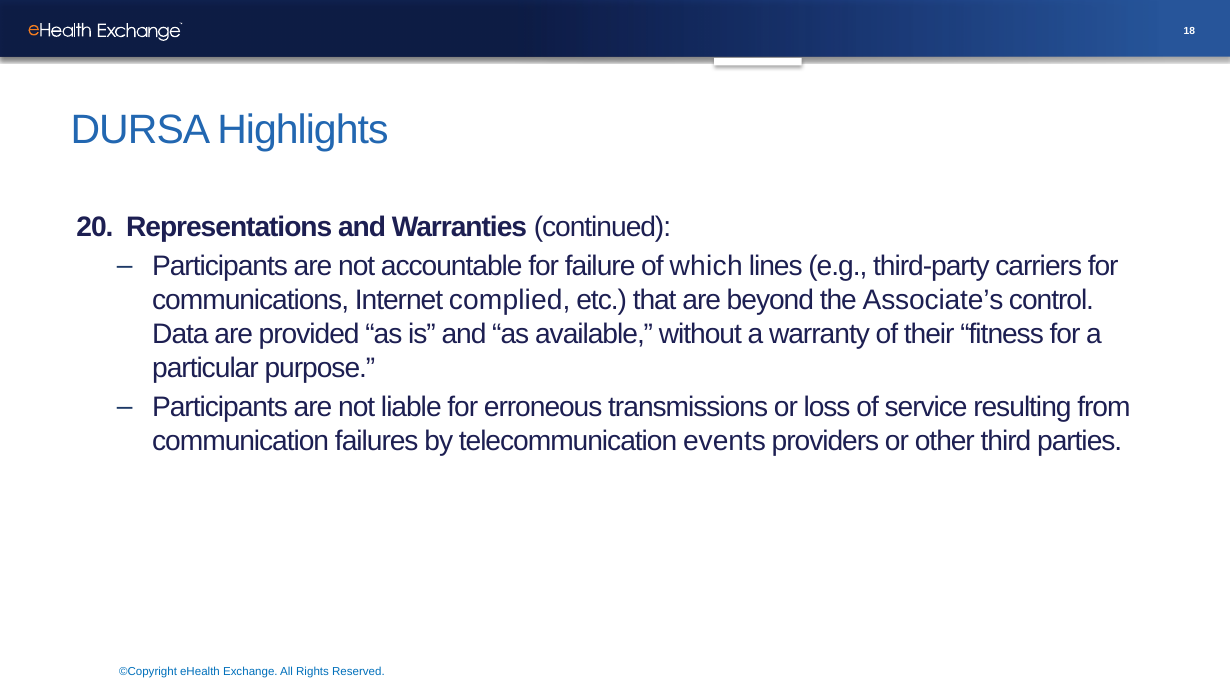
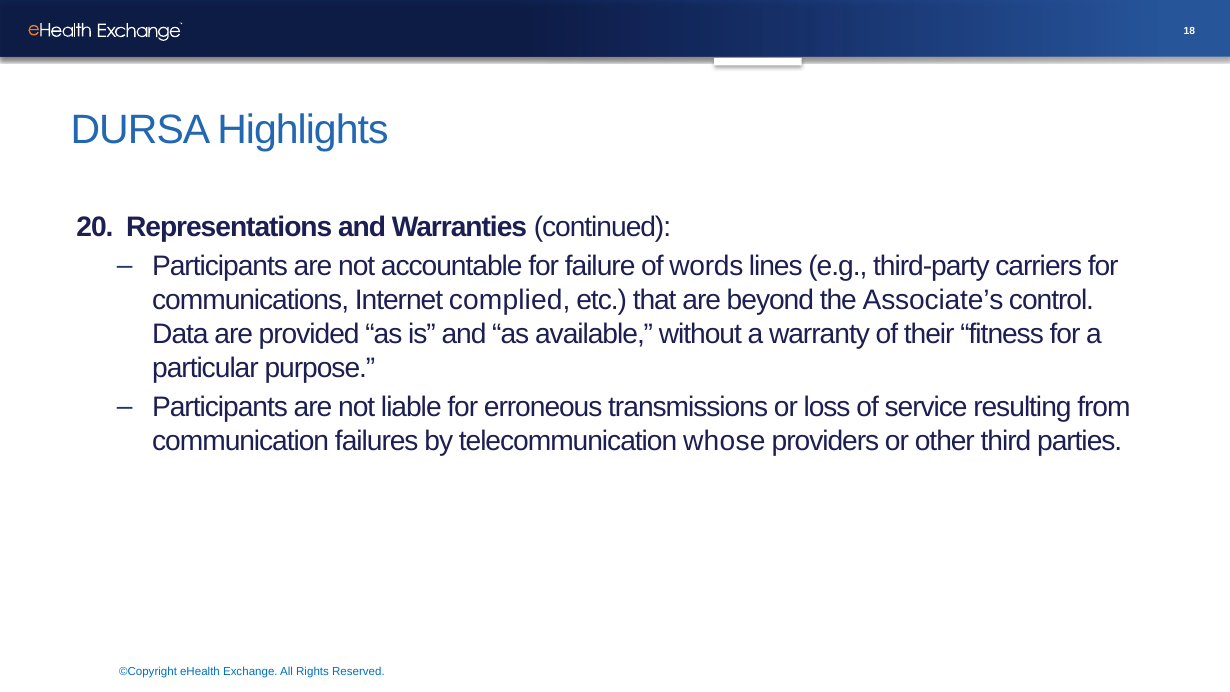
which: which -> words (706, 266)
events: events -> whose (724, 441)
